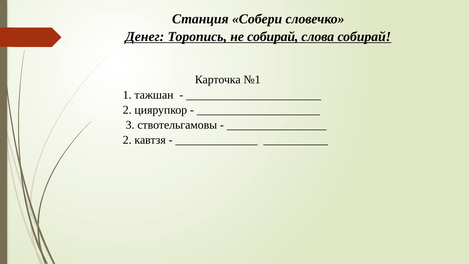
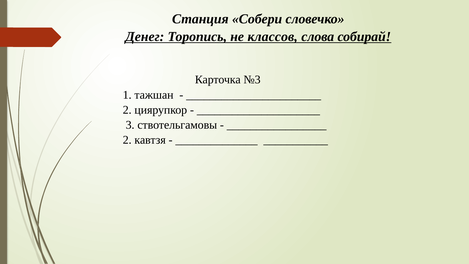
не собирай: собирай -> классов (273, 37)
№1: №1 -> №3 (252, 80)
